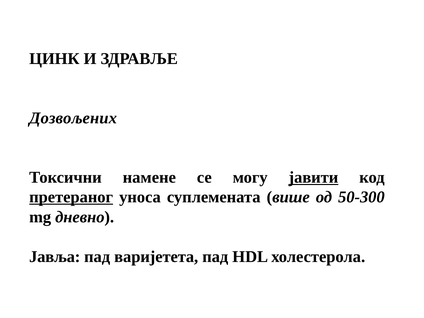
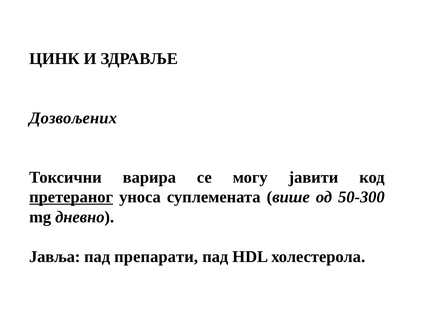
намене: намене -> варира (149, 177)
јавити underline: present -> none (313, 177)
варијетета: варијетета -> препарати (156, 257)
